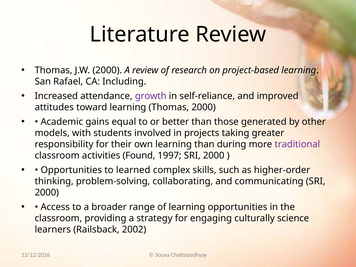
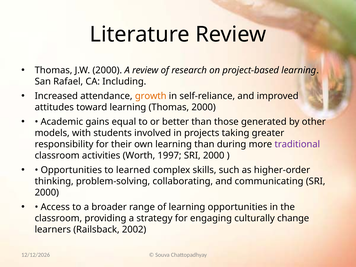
growth colour: purple -> orange (151, 96)
Found: Found -> Worth (139, 156)
science: science -> change (293, 218)
